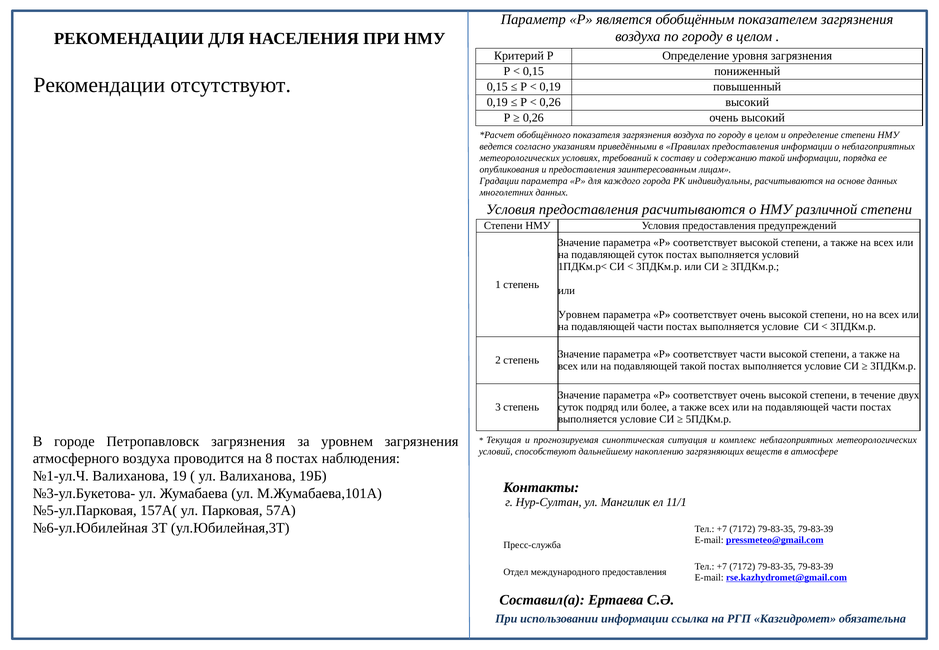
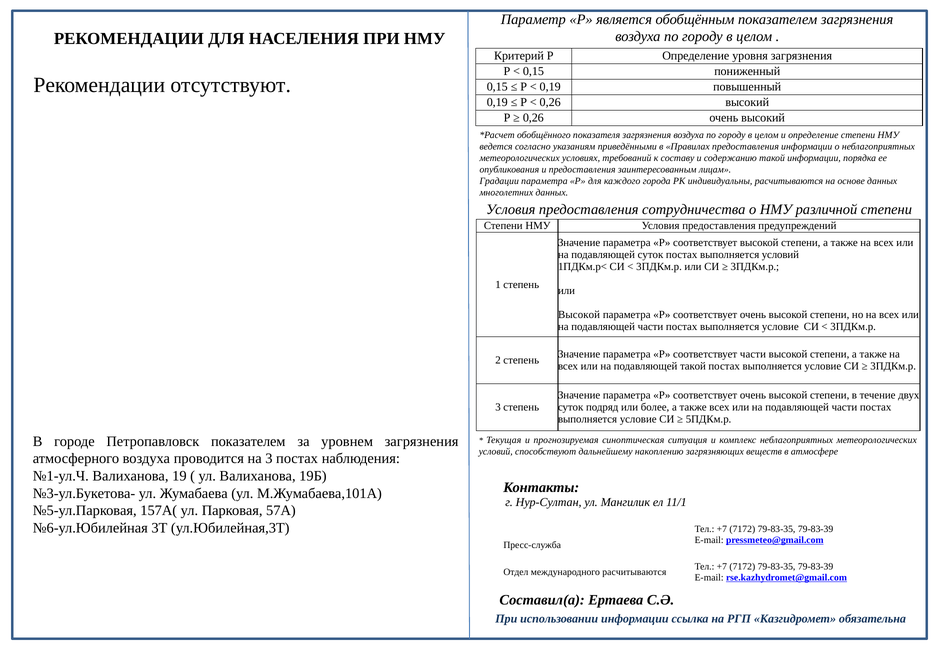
предоставления расчитываются: расчитываются -> сотрудничества (694, 209)
Уровнем: Уровнем -> Высокой (579, 315)
Петропавловск загрязнения: загрязнения -> показателем (248, 441)
на 8: 8 -> 3 (269, 459)
международного предоставления: предоставления -> расчитываются (634, 572)
